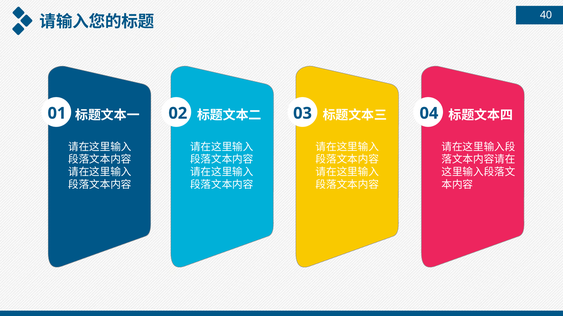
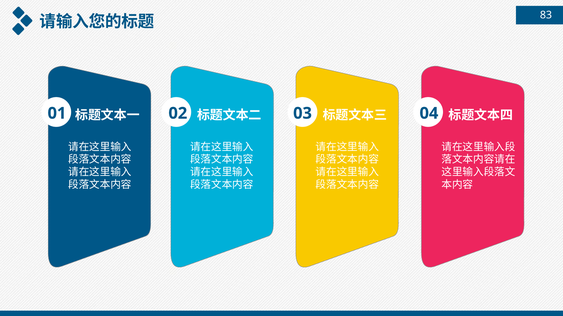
40: 40 -> 83 (546, 15)
